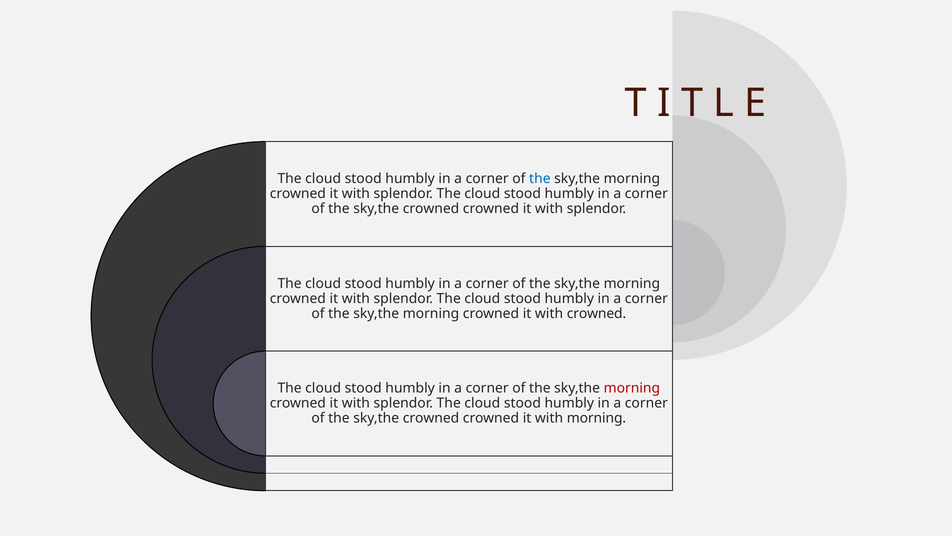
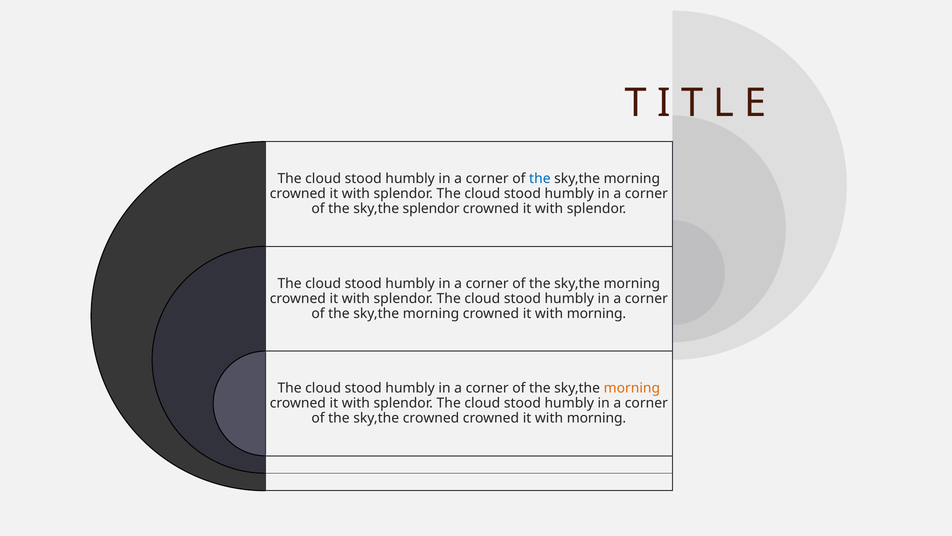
crowned: crowned -> splendor (431, 209)
crowned: crowned -> morning (596, 313)
morning colour: red -> orange (632, 388)
